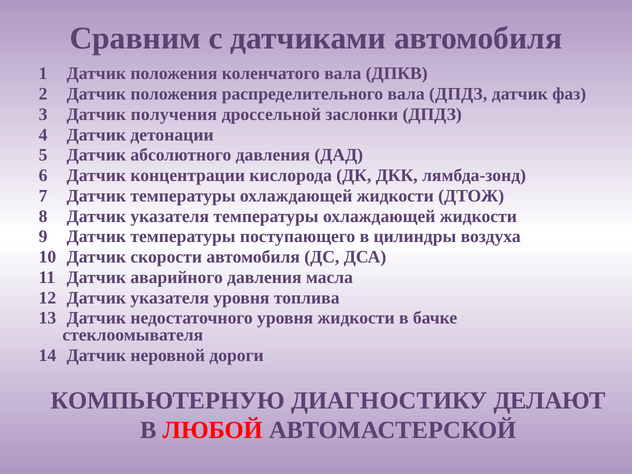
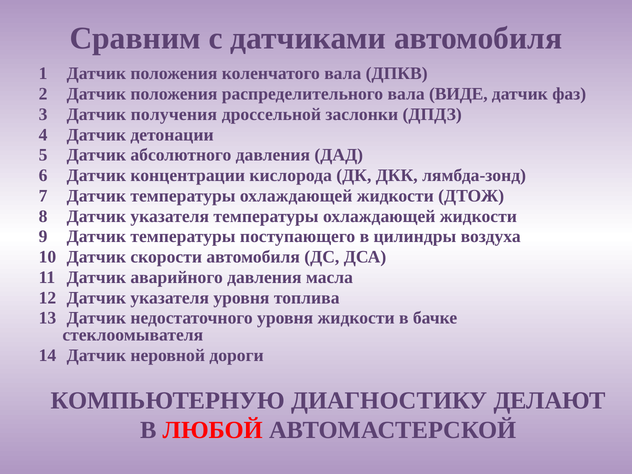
вала ДПДЗ: ДПДЗ -> ВИДЕ (458, 94)
